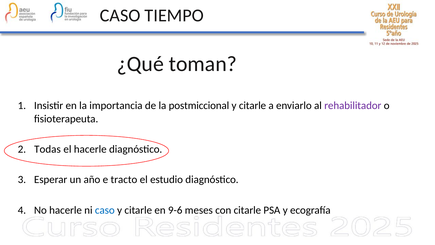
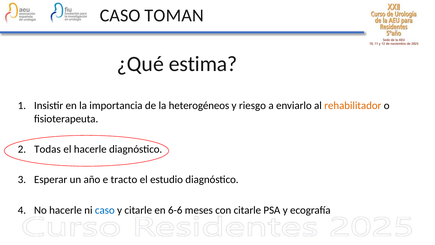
TIEMPO: TIEMPO -> TOMAN (174, 16)
toman: toman -> estima (203, 64)
postmiccional: postmiccional -> heterogéneos (199, 106)
citarle: citarle -> riesgo (252, 106)
rehabilitador colour: purple -> orange (353, 106)
9-6: 9-6 -> 6-6 (175, 210)
